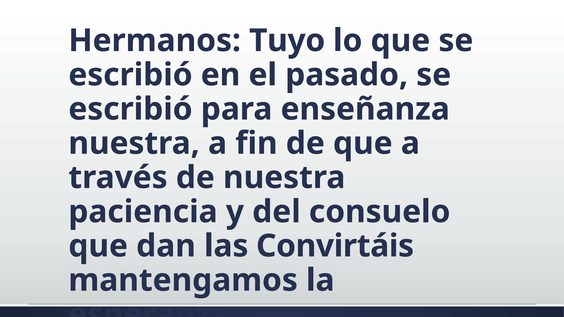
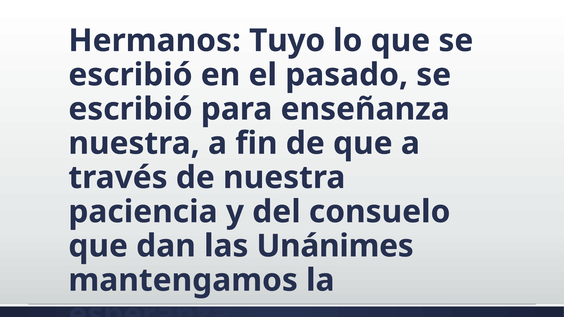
Convirtáis: Convirtáis -> Unánimes (335, 246)
